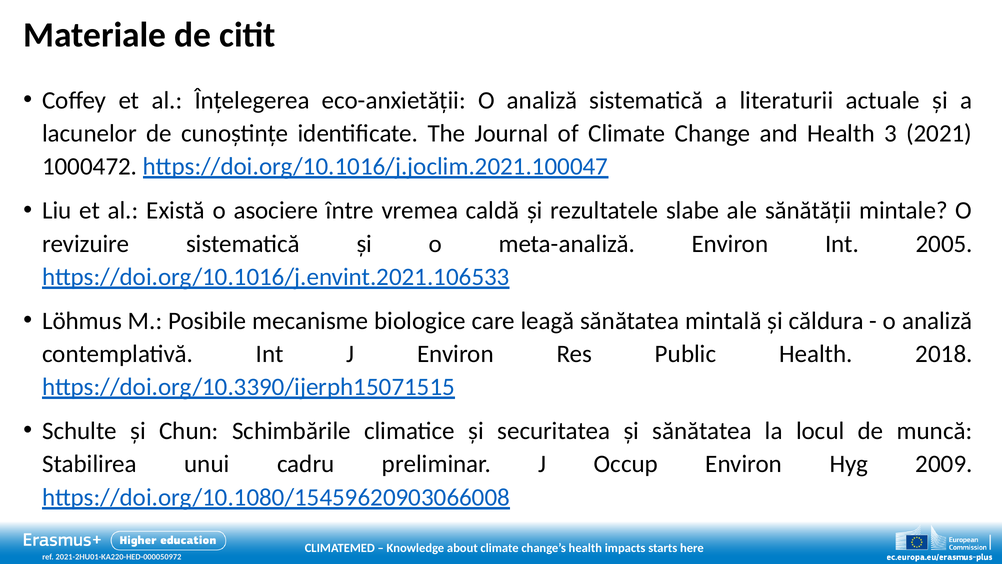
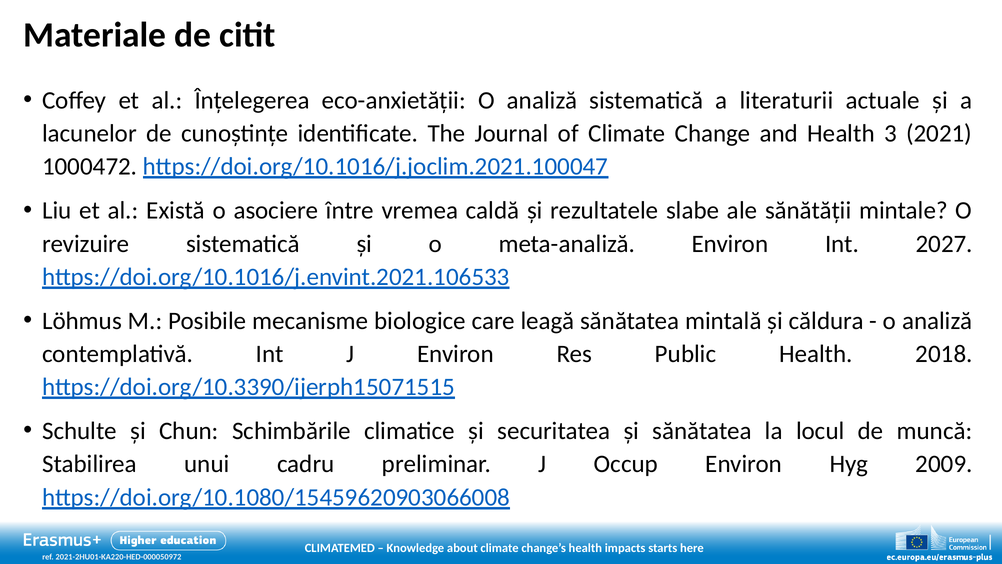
2005: 2005 -> 2027 (944, 244)
